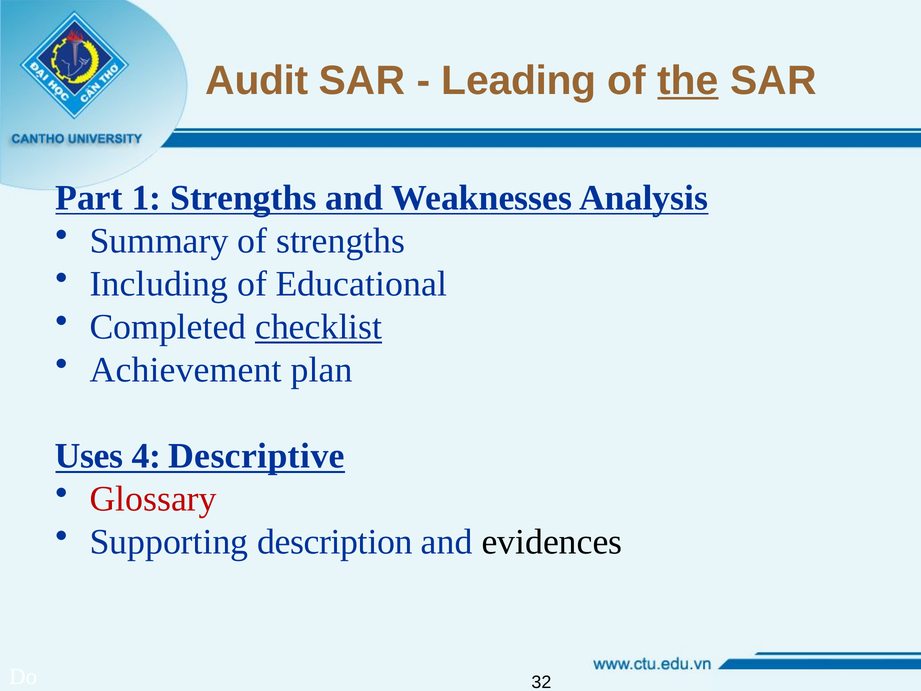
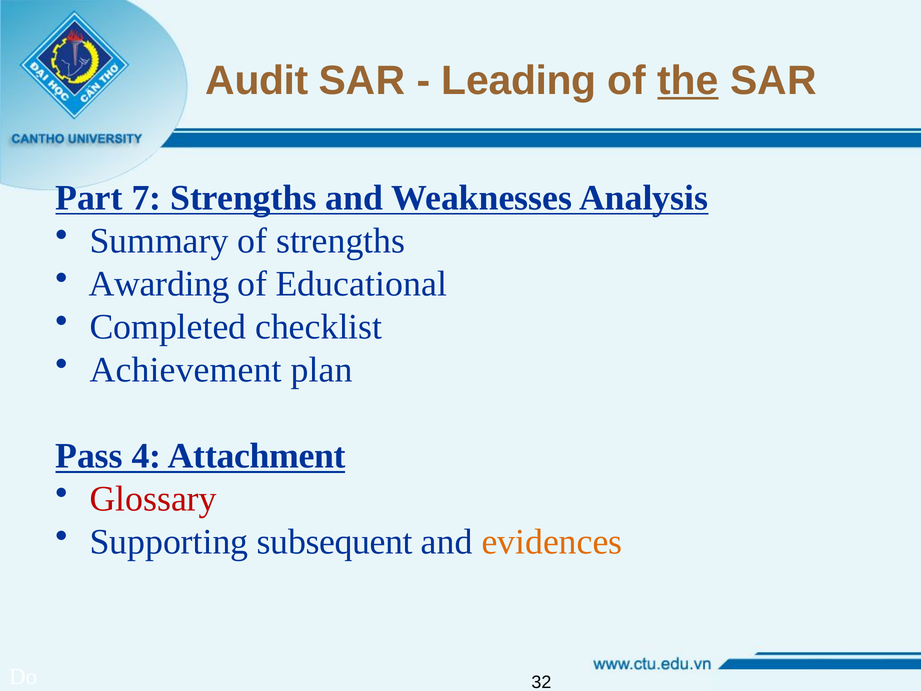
1: 1 -> 7 (146, 198)
Including: Including -> Awarding (159, 284)
checklist underline: present -> none (319, 327)
Uses: Uses -> Pass (89, 456)
Descriptive: Descriptive -> Attachment (257, 456)
description: description -> subsequent (335, 542)
evidences colour: black -> orange (552, 542)
